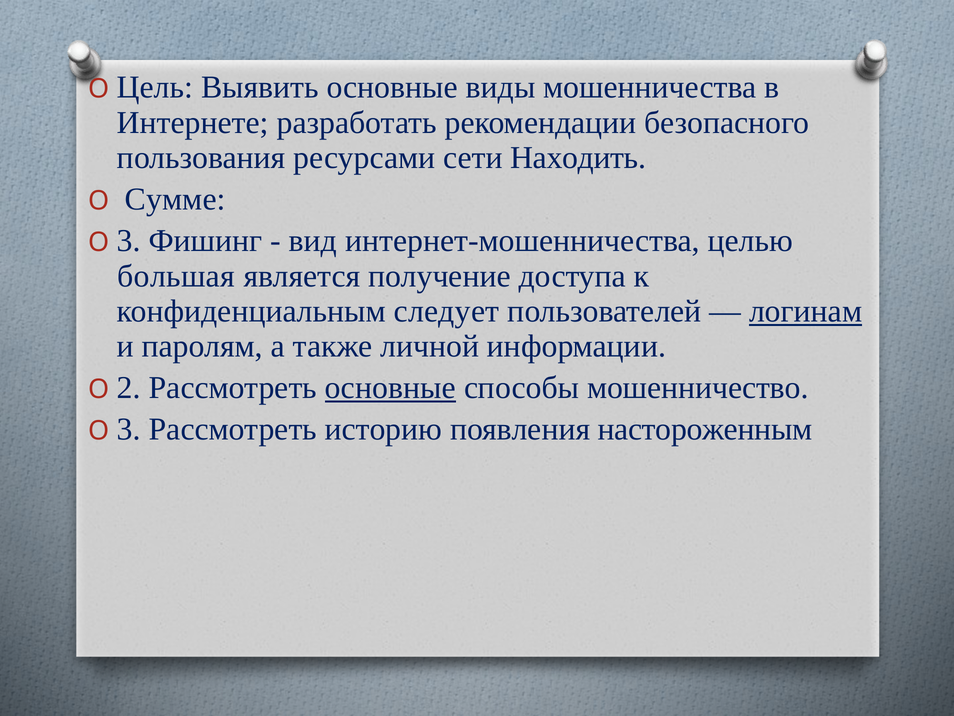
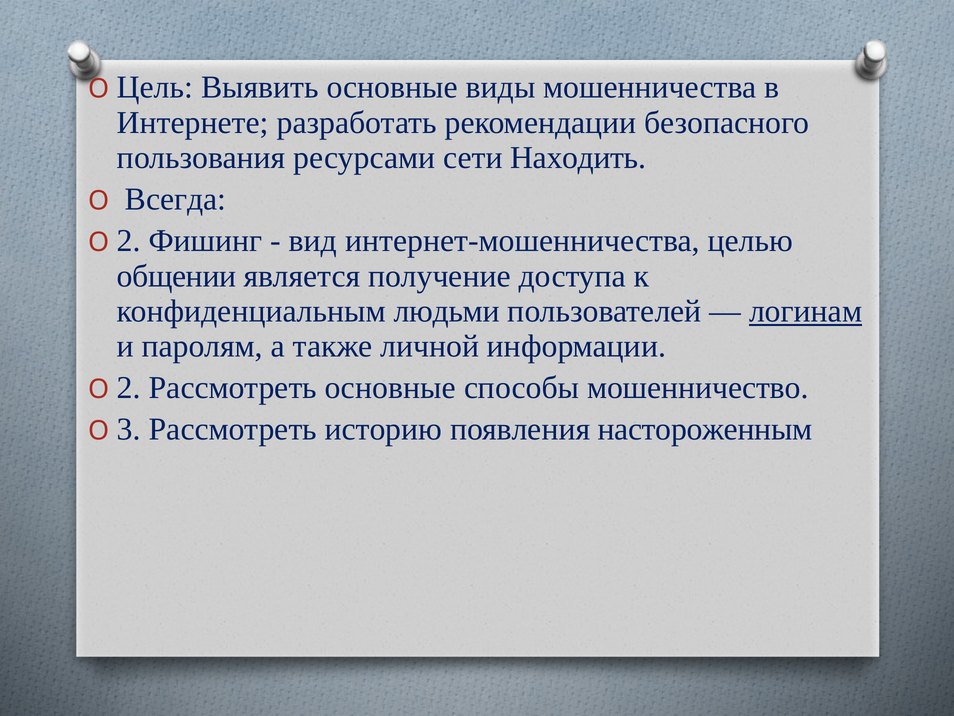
Сумме: Сумме -> Всегда (175, 199)
3: 3 -> 2 (129, 241)
большая: большая -> общении (176, 276)
следует: следует -> людьми (447, 311)
основные underline: present -> none (390, 388)
